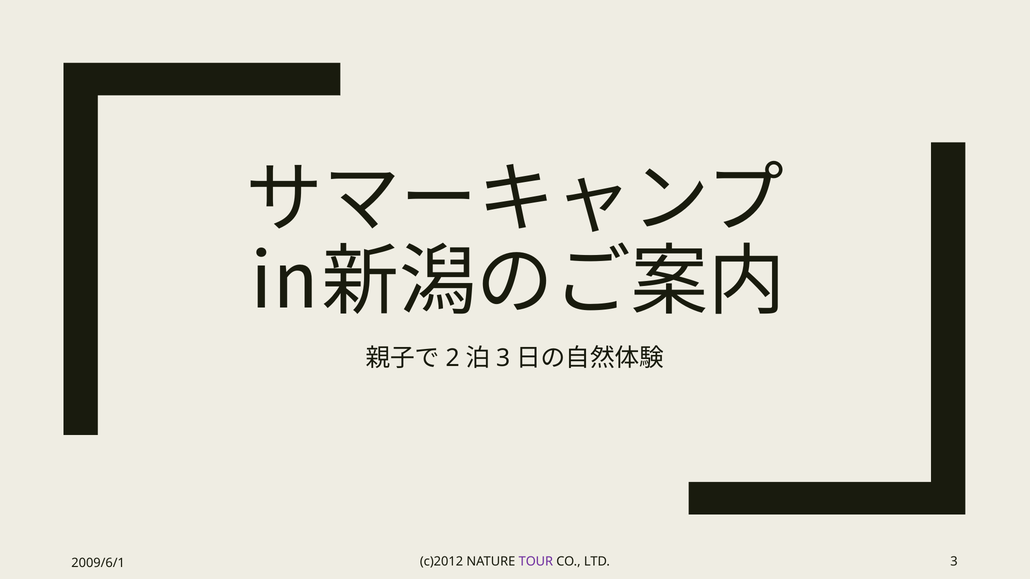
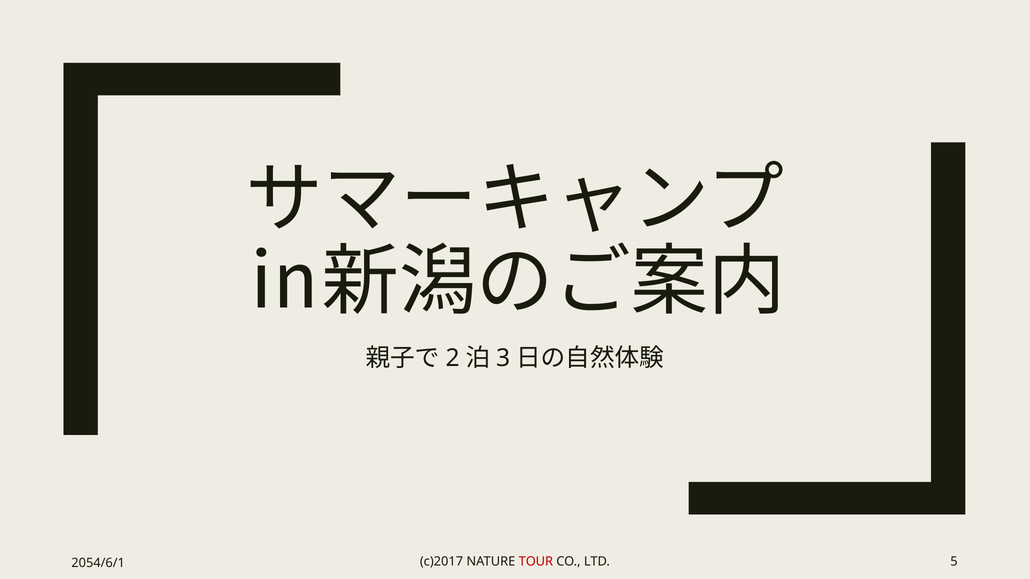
c)2012: c)2012 -> c)2017 (442, 562)
TOUR colour: purple -> red (536, 562)
LTD 3: 3 -> 5 (954, 562)
2009/6/1: 2009/6/1 -> 2054/6/1 (98, 563)
